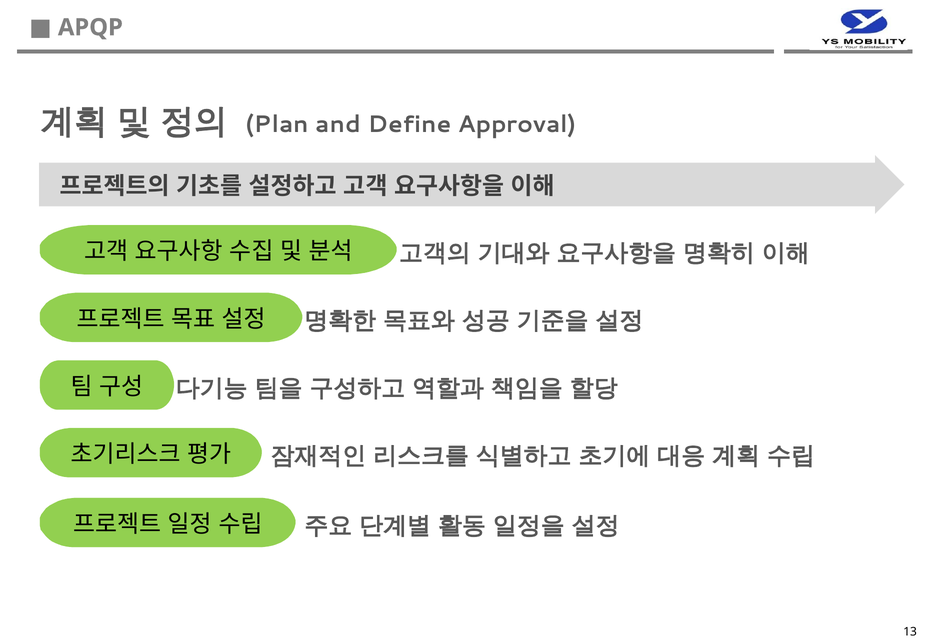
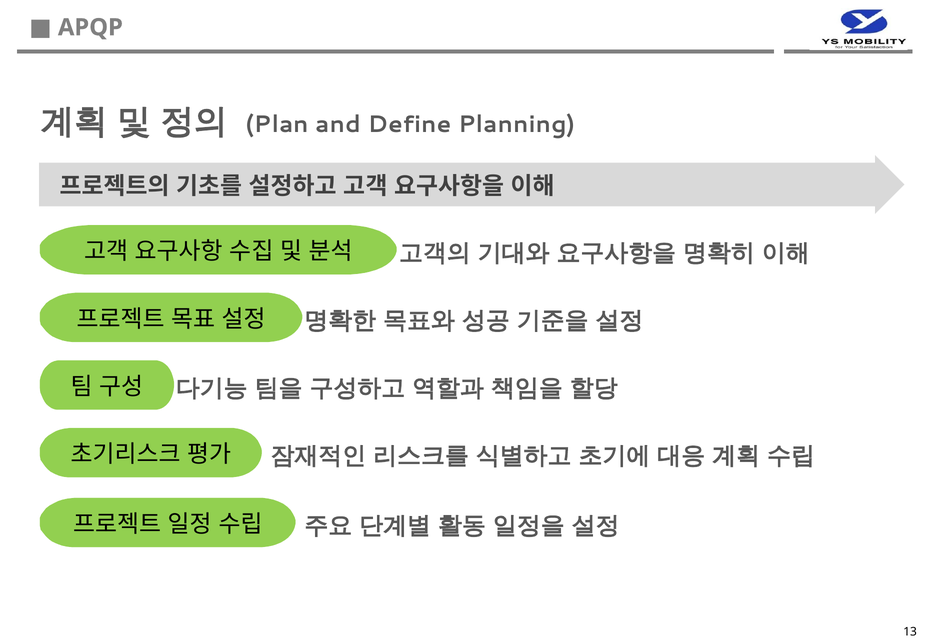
Approval: Approval -> Planning (517, 124)
